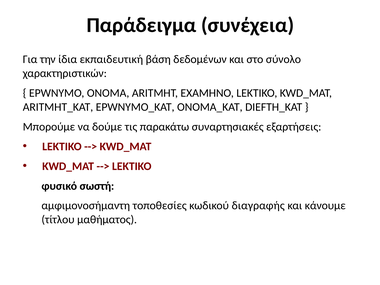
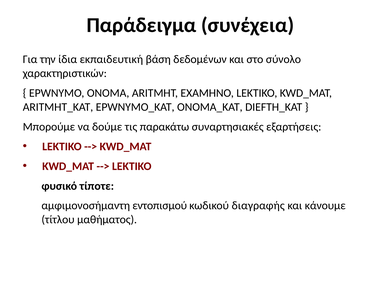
σωστή: σωστή -> τίποτε (97, 186)
τοποθεσίες: τοποθεσίες -> εντοπισμού (160, 206)
